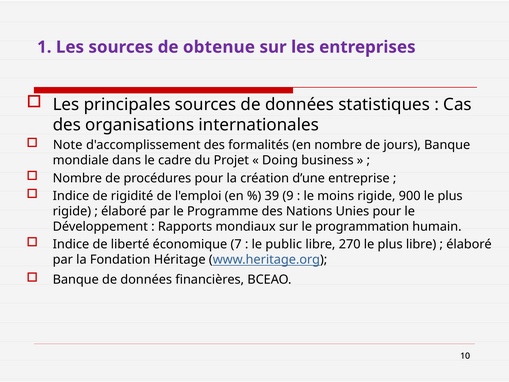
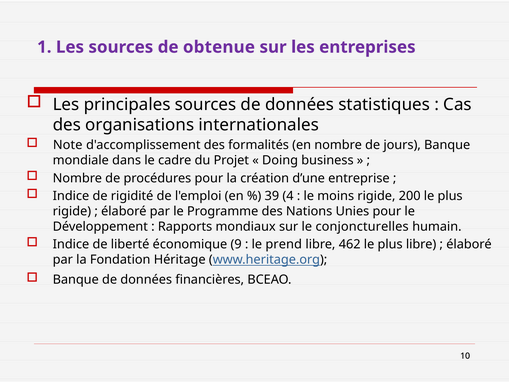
9: 9 -> 4 (288, 196)
900: 900 -> 200 (410, 196)
programmation: programmation -> conjoncturelles (362, 226)
7: 7 -> 9 (236, 244)
public: public -> prend (284, 244)
270: 270 -> 462 (350, 244)
